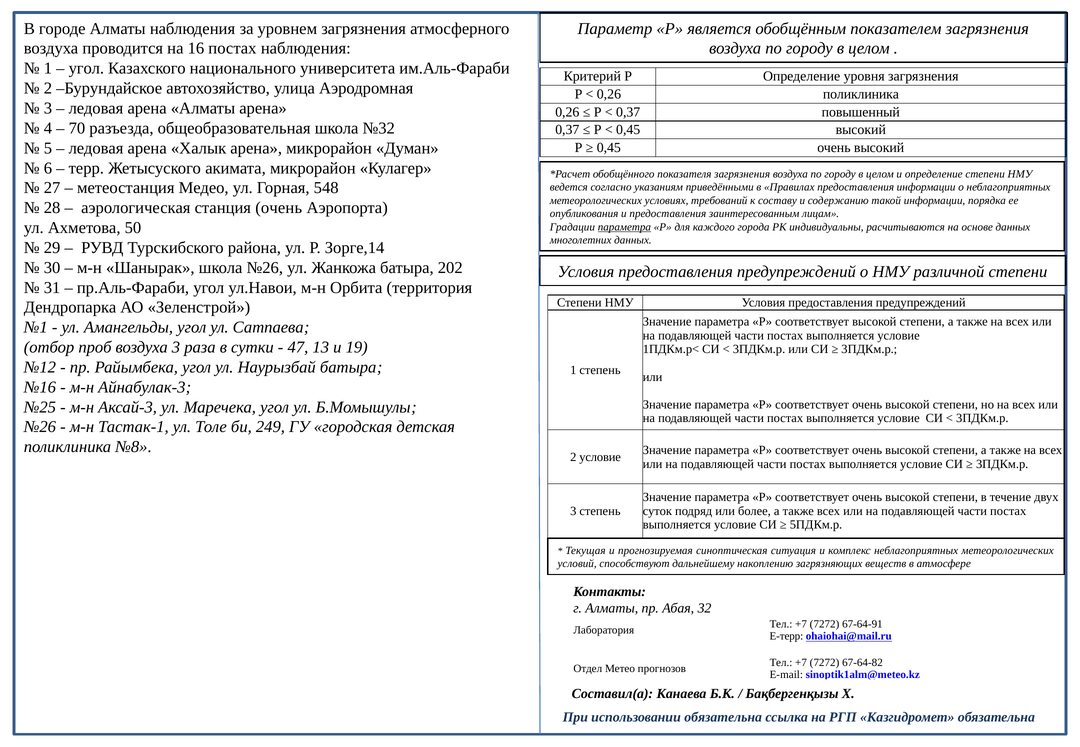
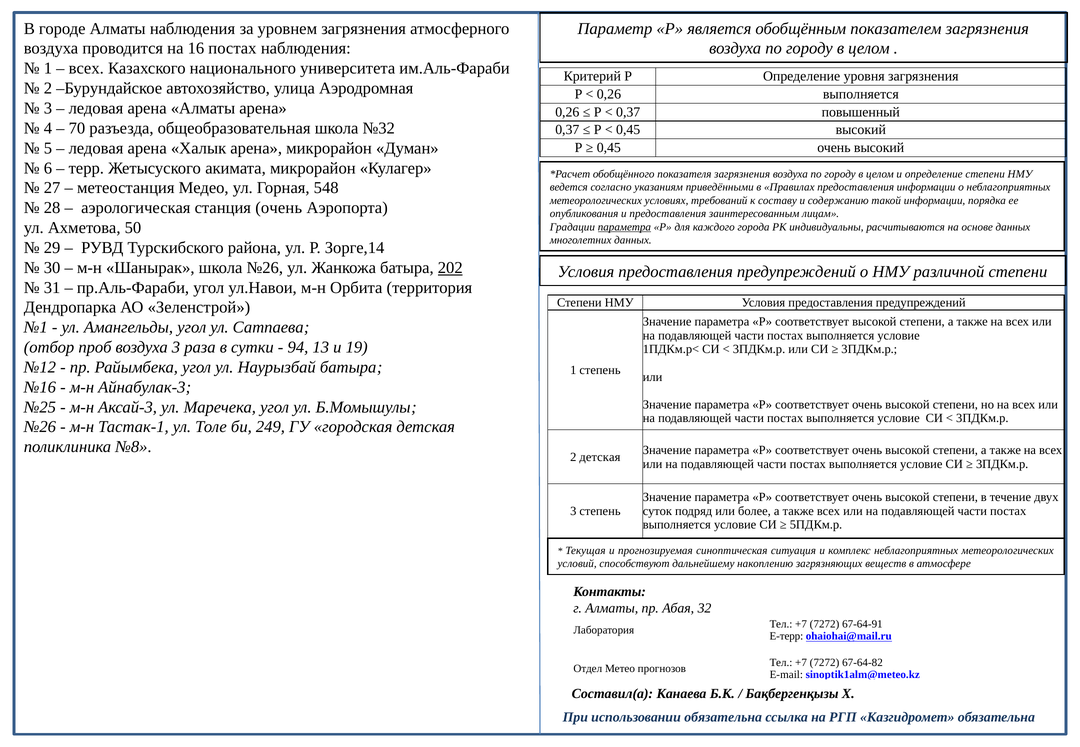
угол: угол -> всех (86, 69)
0,26 поликлиника: поликлиника -> выполняется (861, 94)
202 underline: none -> present (450, 268)
47: 47 -> 94 (298, 348)
2 условие: условие -> детская (600, 457)
